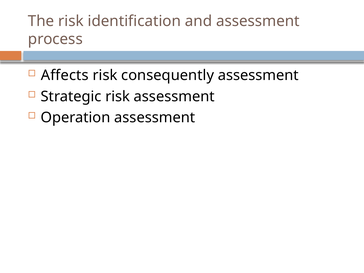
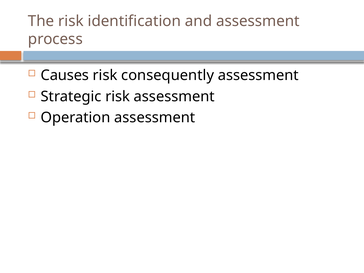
Affects: Affects -> Causes (65, 75)
